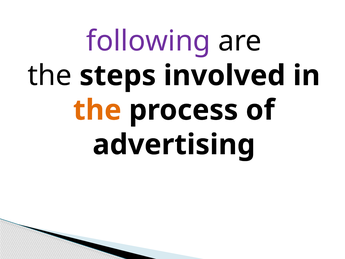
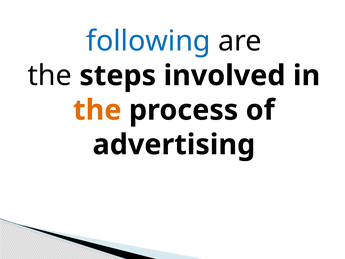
following colour: purple -> blue (148, 41)
